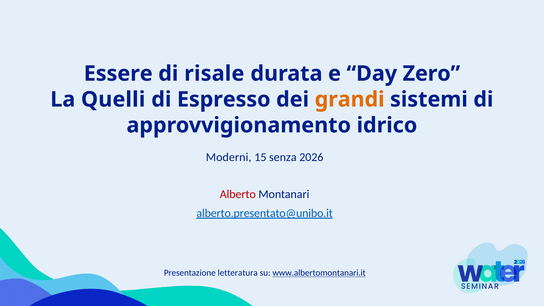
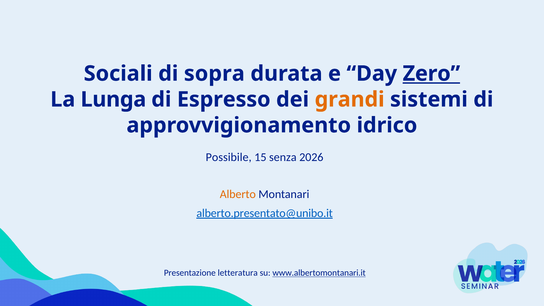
Essere: Essere -> Sociali (118, 74)
risale: risale -> sopra (214, 74)
Zero underline: none -> present (431, 74)
Quelli: Quelli -> Lunga (113, 99)
Moderni: Moderni -> Possibile (229, 157)
Alberto colour: red -> orange (238, 194)
